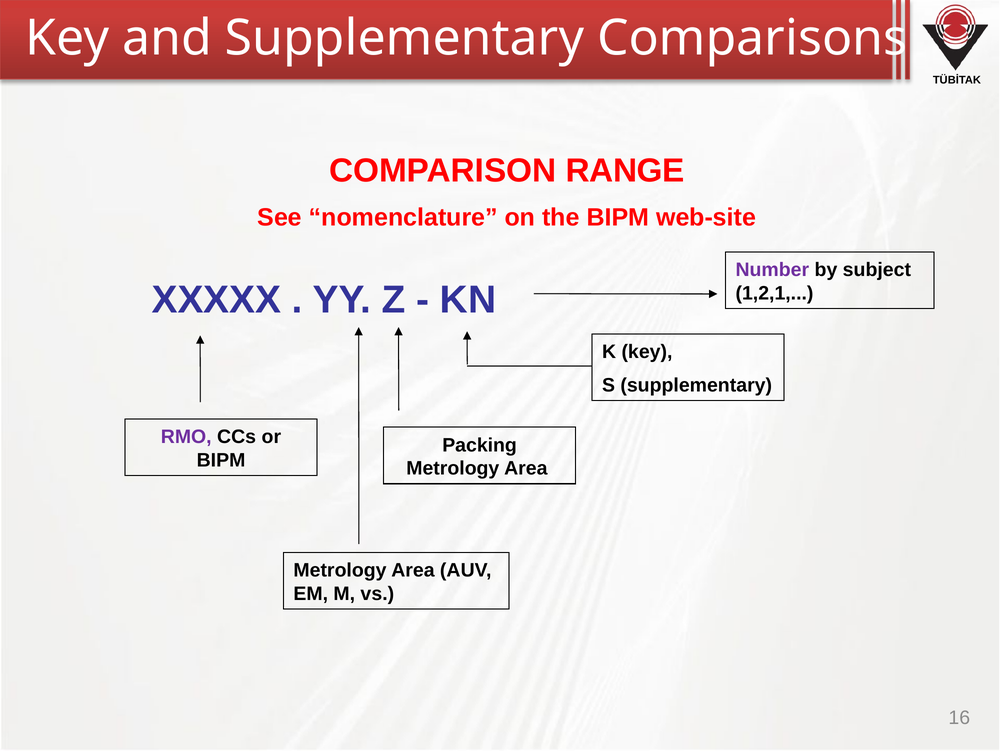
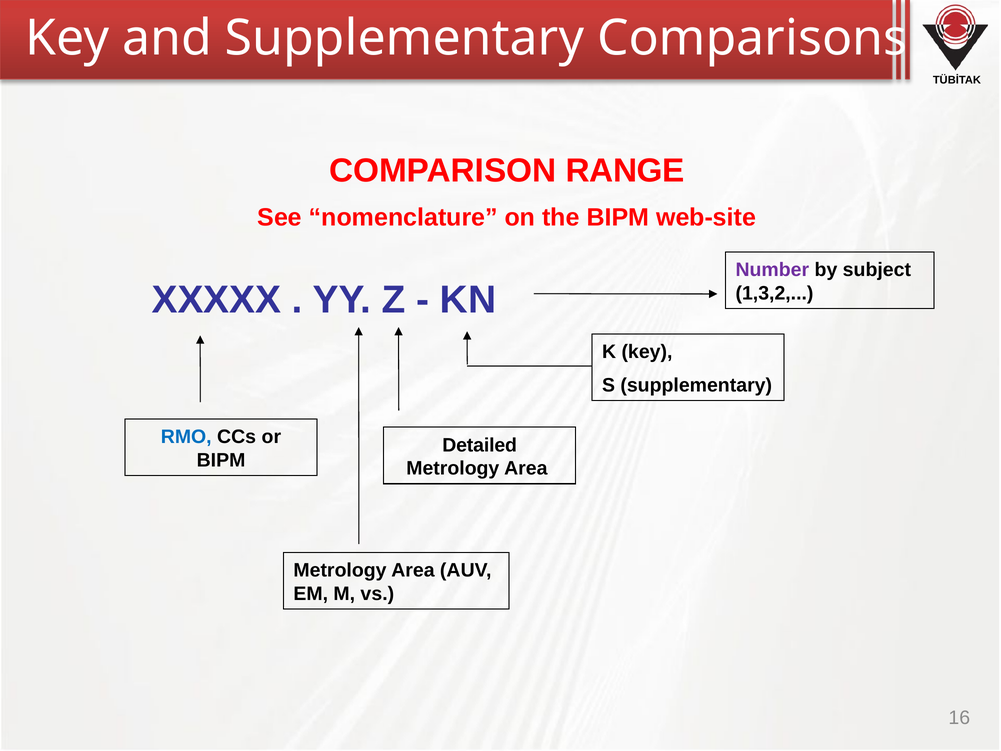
1,2,1: 1,2,1 -> 1,3,2 (774, 293)
RMO colour: purple -> blue (186, 437)
Packing: Packing -> Detailed (480, 445)
